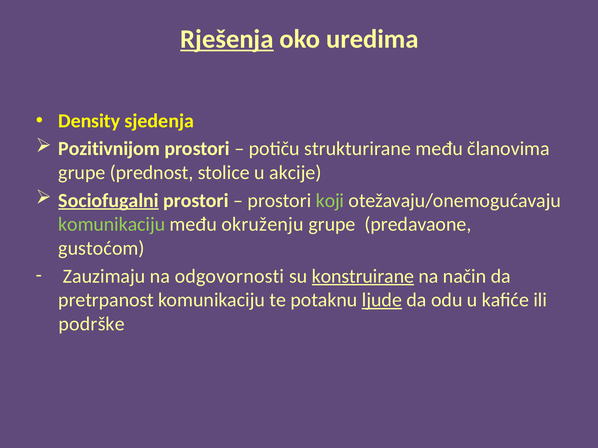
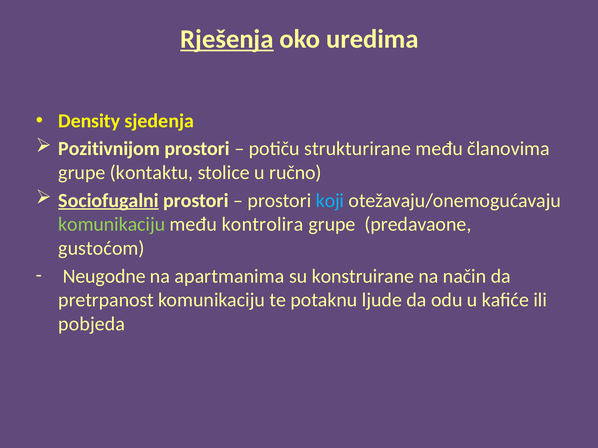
prednost: prednost -> kontaktu (152, 173)
akcije: akcije -> ručno (295, 173)
koji colour: light green -> light blue (330, 201)
okruženju: okruženju -> kontrolira (263, 225)
Zauzimaju: Zauzimaju -> Neugodne (104, 276)
odgovornosti: odgovornosti -> apartmanima (230, 276)
konstruirane underline: present -> none (363, 276)
ljude underline: present -> none (382, 300)
podrške: podrške -> pobjeda (92, 324)
